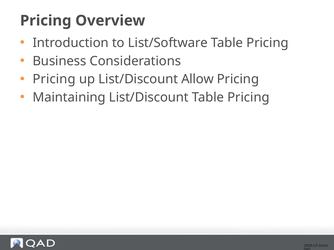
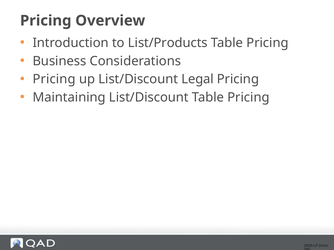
List/Software: List/Software -> List/Products (168, 43)
Allow: Allow -> Legal (198, 79)
